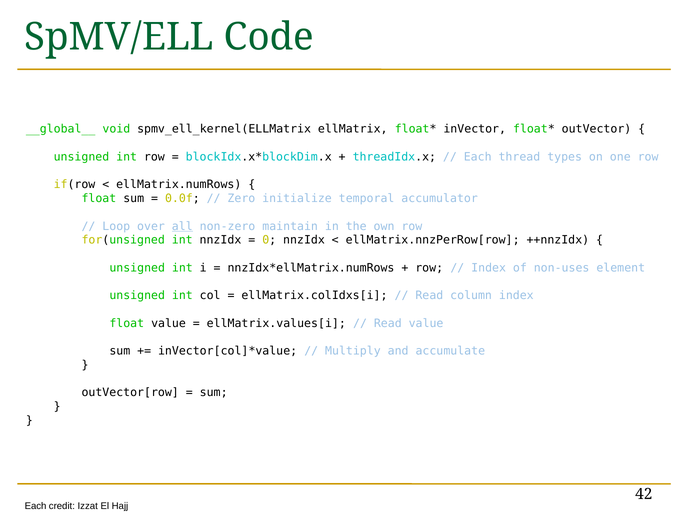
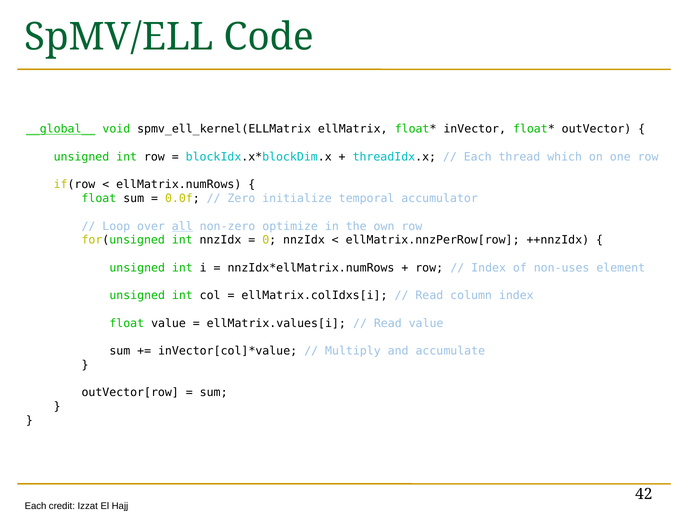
__global__ underline: none -> present (61, 129)
types: types -> which (565, 157)
maintain: maintain -> optimize (290, 226)
